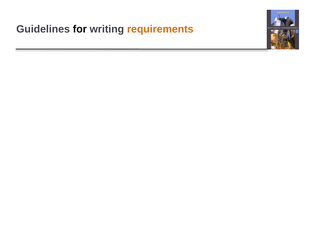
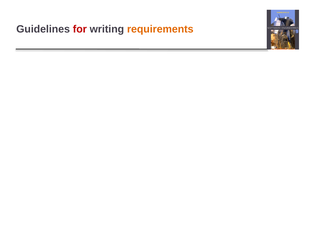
for colour: black -> red (80, 29)
